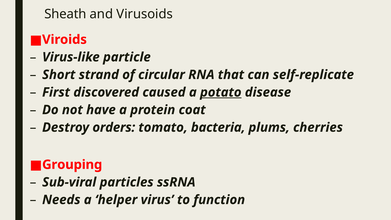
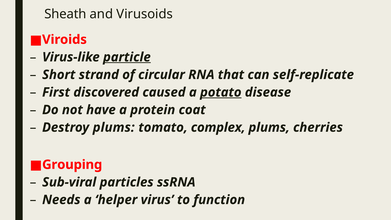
particle underline: none -> present (127, 57)
Destroy orders: orders -> plums (114, 127)
bacteria: bacteria -> complex (218, 127)
